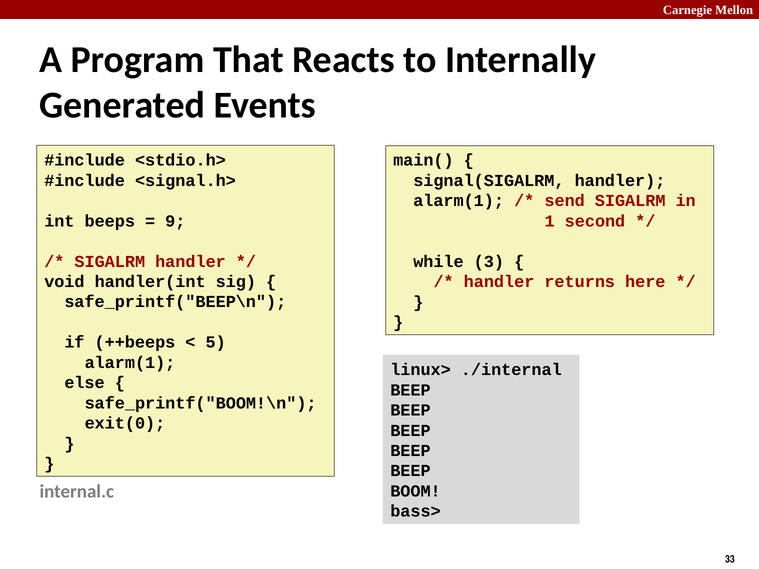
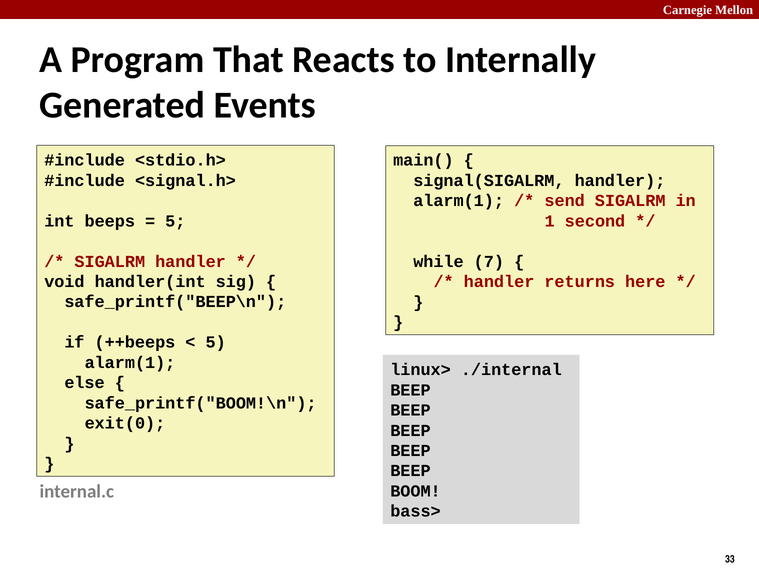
9: 9 -> 5 (175, 221)
3: 3 -> 7 (489, 262)
